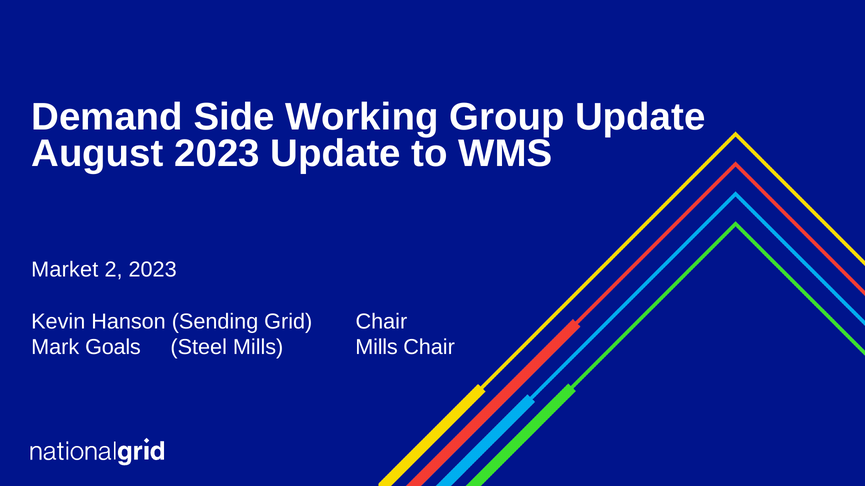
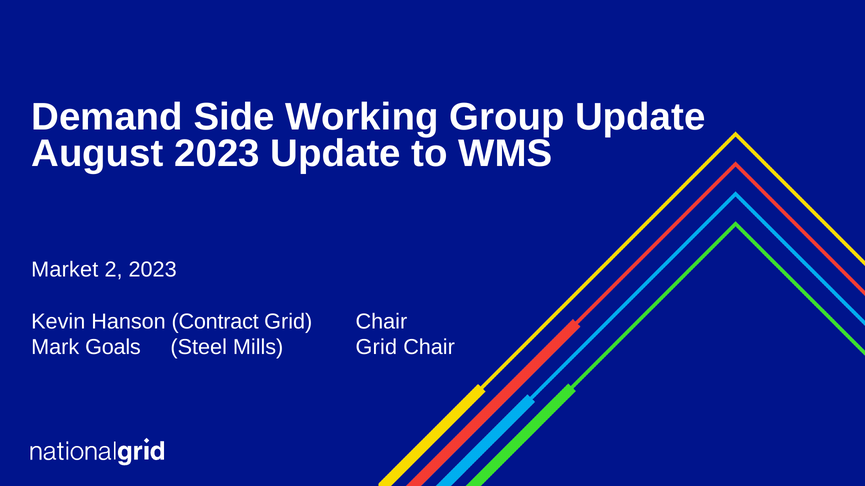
Sending: Sending -> Contract (215, 322)
Mills Mills: Mills -> Grid (376, 348)
